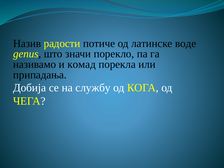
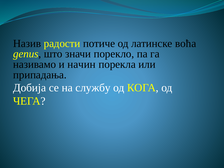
воде: воде -> воћа (186, 43)
комад: комад -> начин (82, 64)
